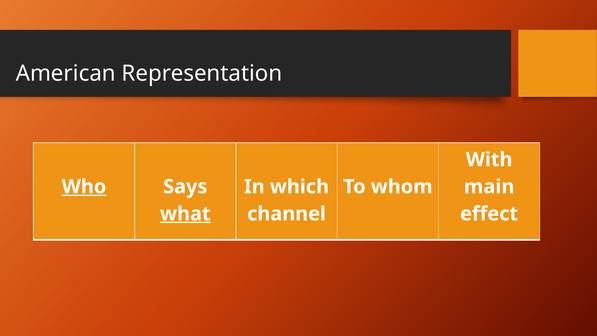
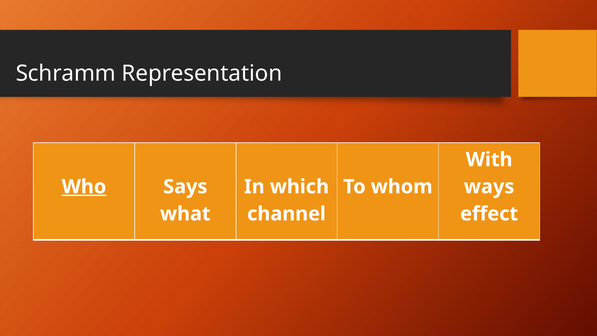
American: American -> Schramm (66, 74)
main: main -> ways (489, 187)
what underline: present -> none (185, 214)
